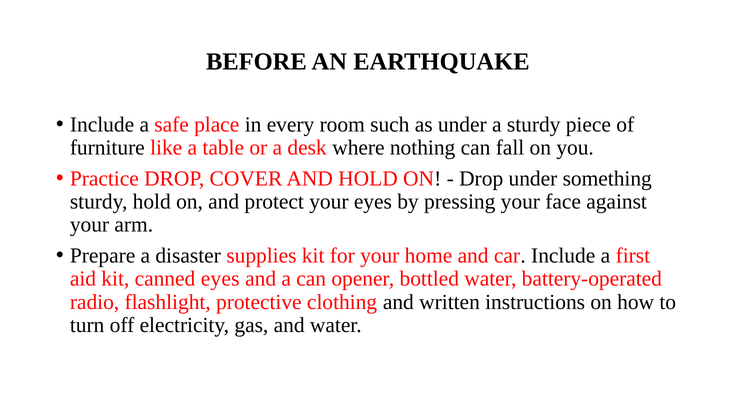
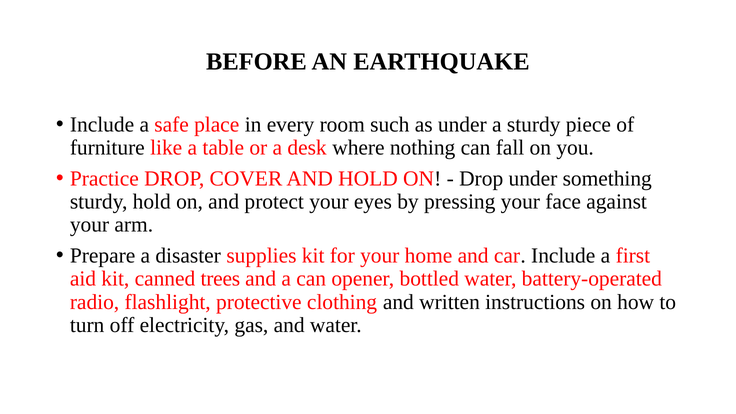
canned eyes: eyes -> trees (220, 279)
